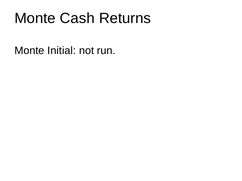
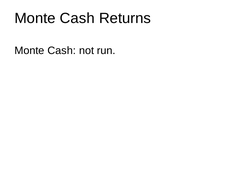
Initial: Initial -> Cash (62, 51)
